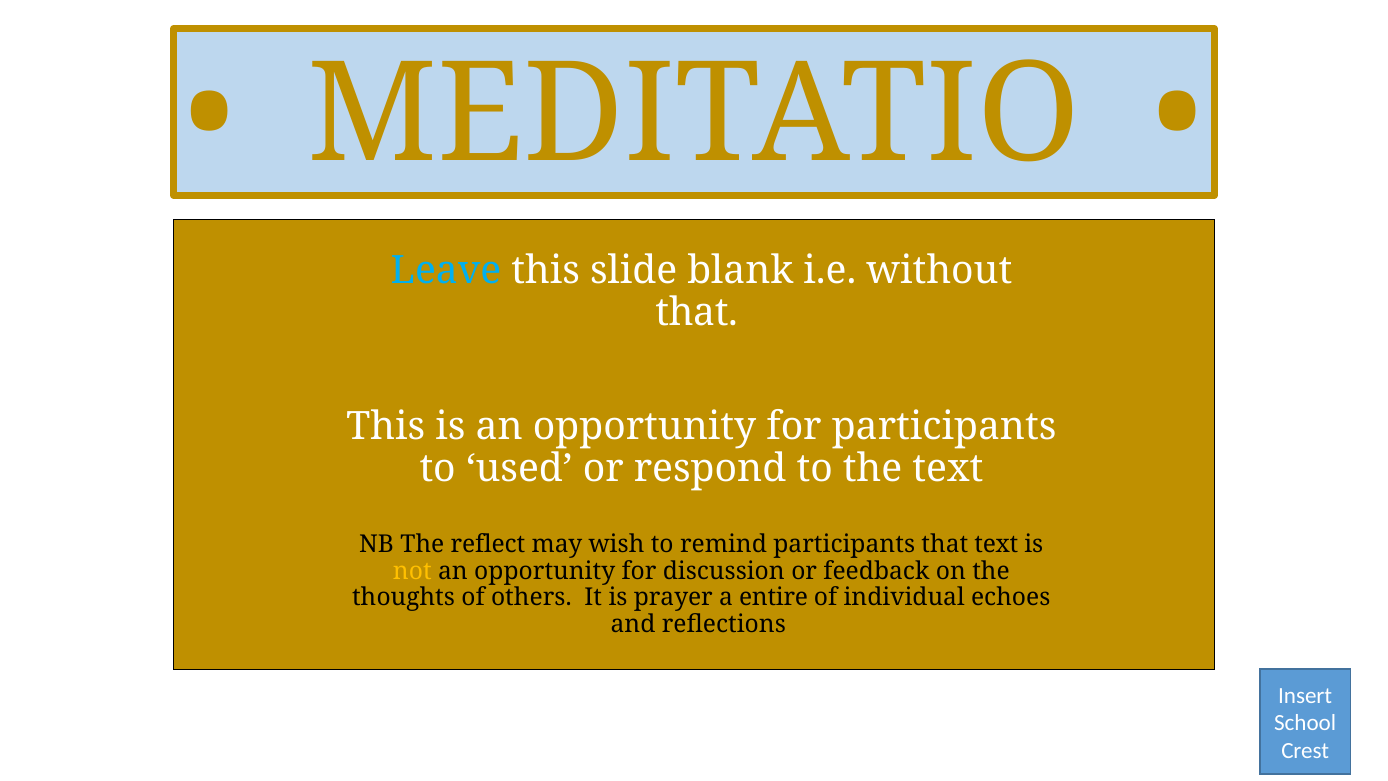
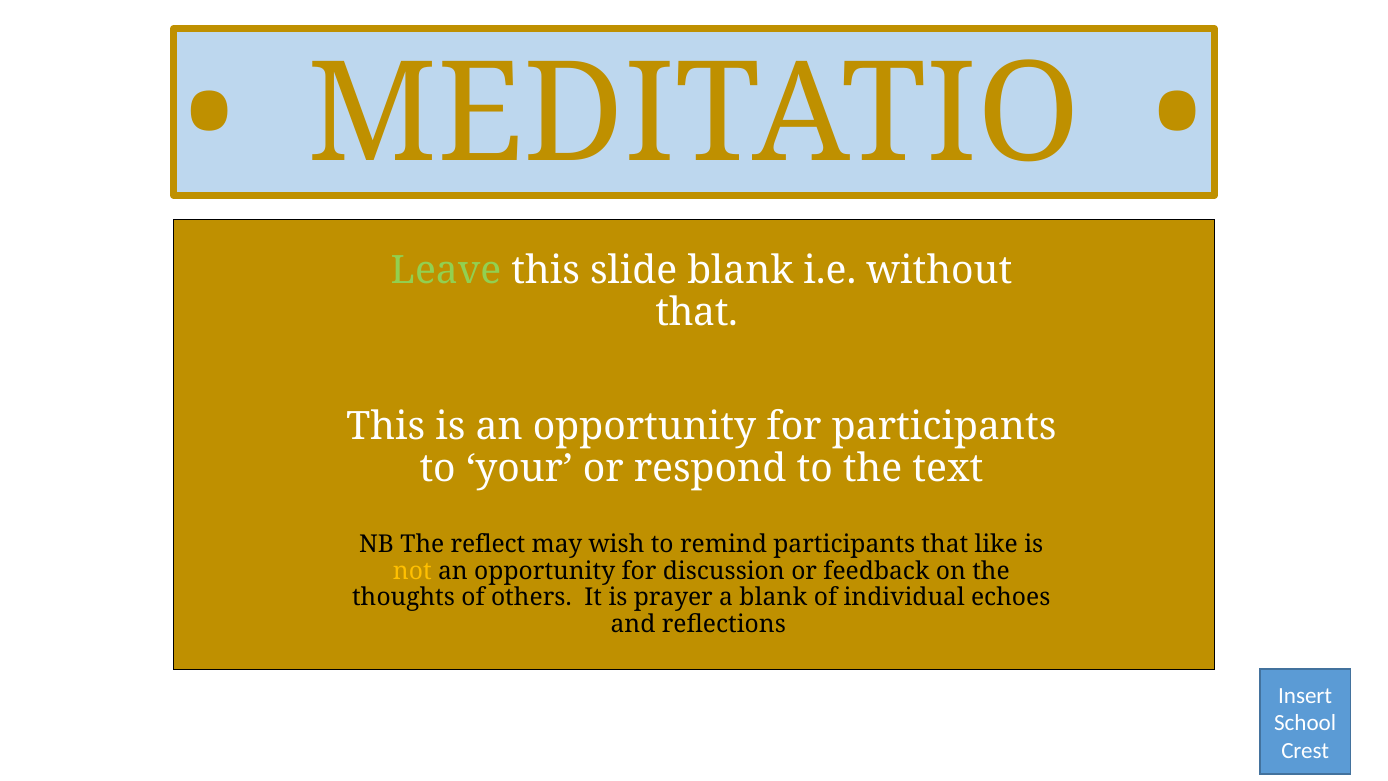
Leave colour: light blue -> light green (446, 271)
used: used -> your (519, 468)
that text: text -> like (996, 544)
a entire: entire -> blank (773, 597)
